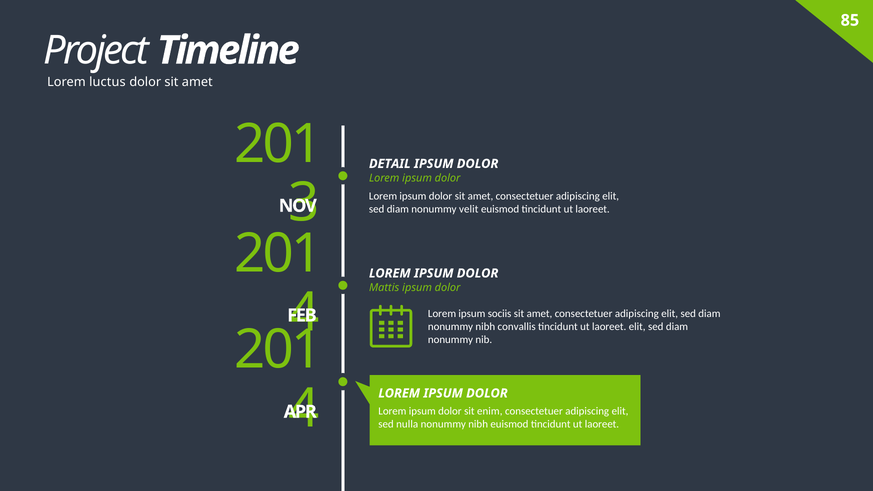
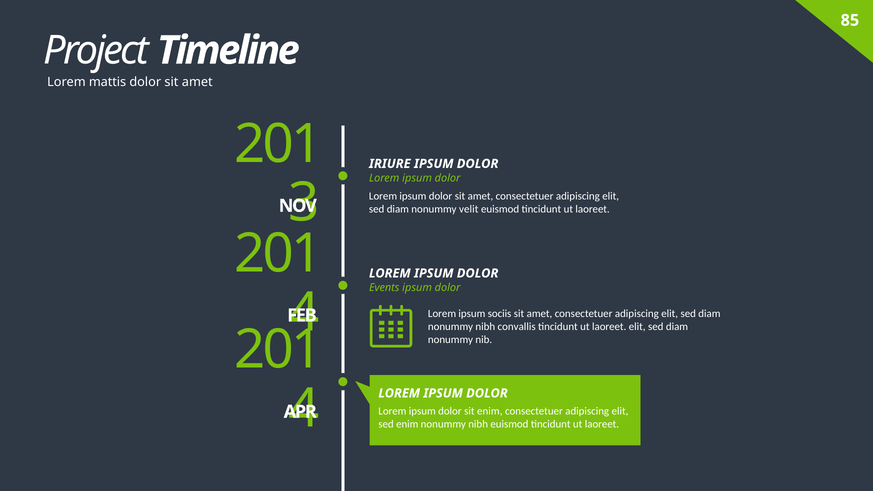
luctus: luctus -> mattis (108, 82)
DETAIL: DETAIL -> IRIURE (390, 164)
Mattis: Mattis -> Events (384, 288)
sed nulla: nulla -> enim (407, 424)
